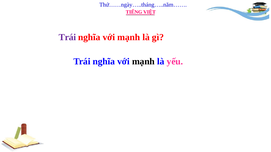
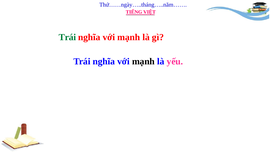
Trái colour: purple -> green (67, 37)
